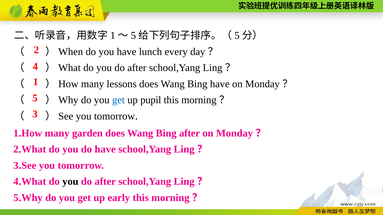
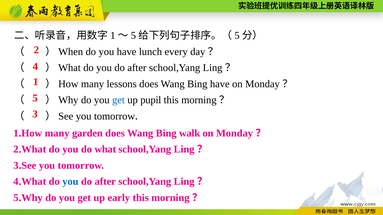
Bing after: after -> walk (190, 133)
do have: have -> what (105, 150)
you colour: black -> blue (70, 182)
